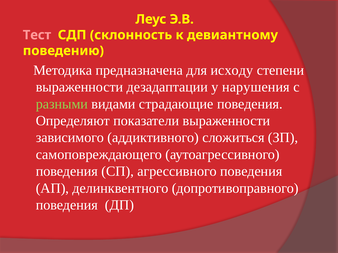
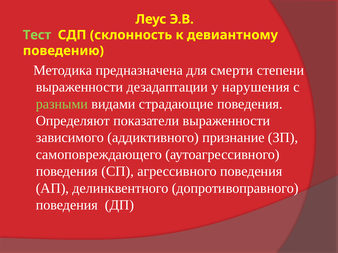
Тест colour: pink -> light green (37, 35)
исходу: исходу -> смерти (232, 70)
сложиться: сложиться -> признание (233, 138)
